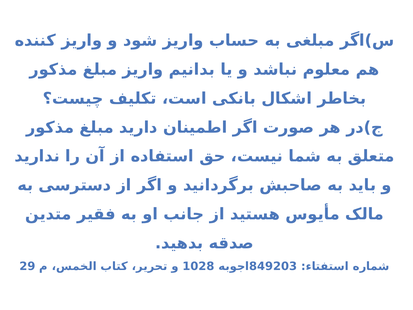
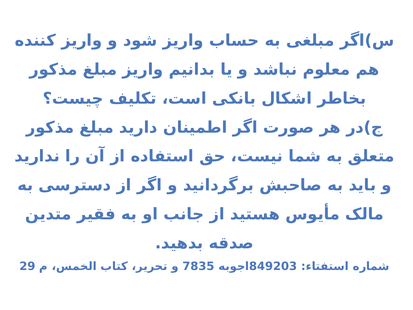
1028: 1028 -> 7835 (199, 266)
